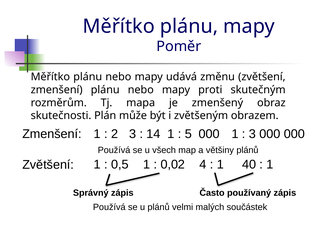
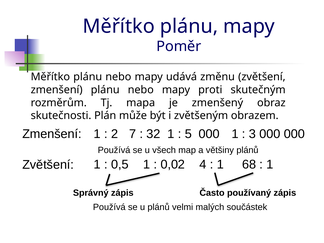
2 3: 3 -> 7 (133, 134)
14: 14 -> 32 (153, 134)
40: 40 -> 68 (249, 164)
